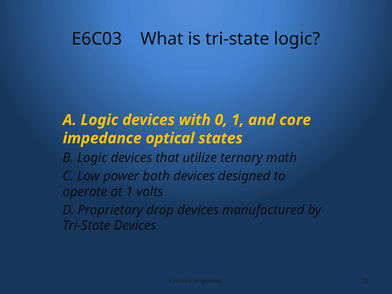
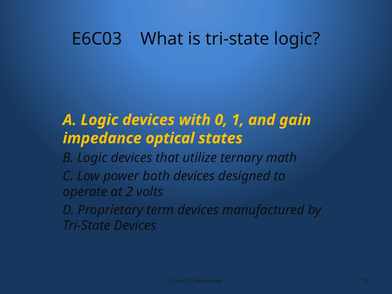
core: core -> gain (295, 120)
at 1: 1 -> 2 (129, 192)
drop: drop -> term (160, 210)
